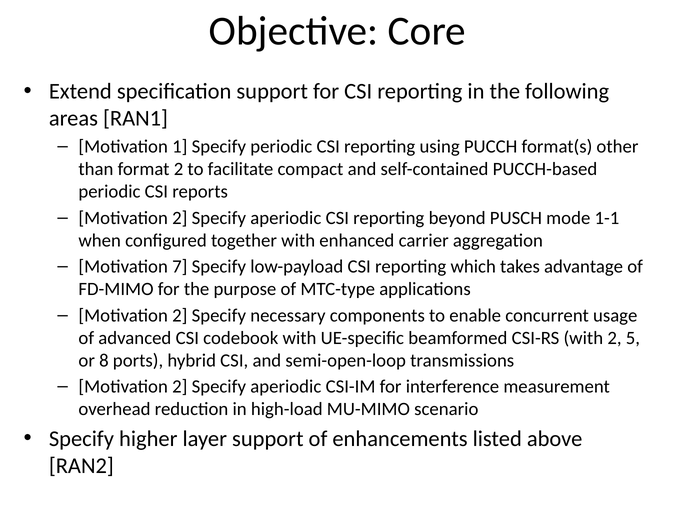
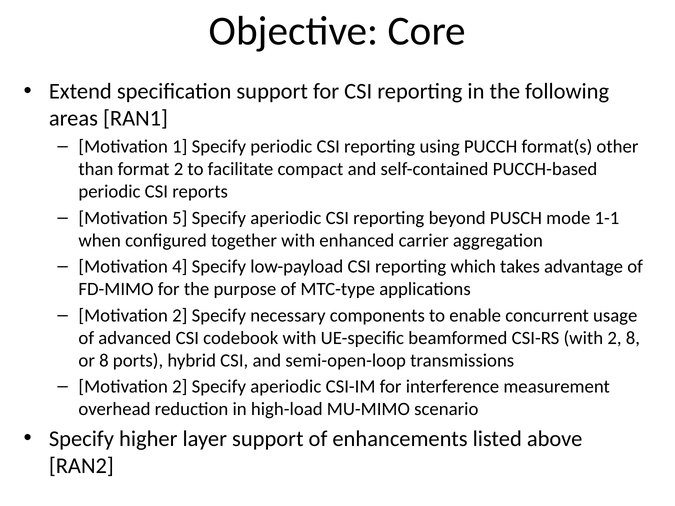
2: 2 -> 5 (180, 218)
7: 7 -> 4 (180, 267)
2 5: 5 -> 8 (633, 338)
